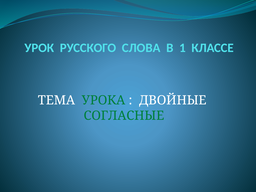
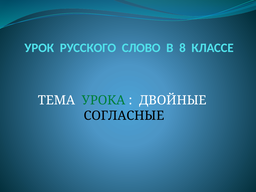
СЛОВА: СЛОВА -> СЛОВО (141, 48)
1: 1 -> 8 (182, 48)
СОГЛАСНЫЕ colour: green -> black (124, 116)
